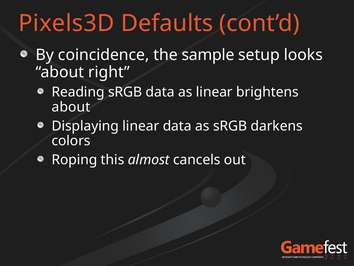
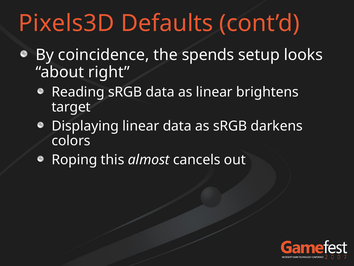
sample: sample -> spends (208, 55)
about: about -> target (71, 107)
